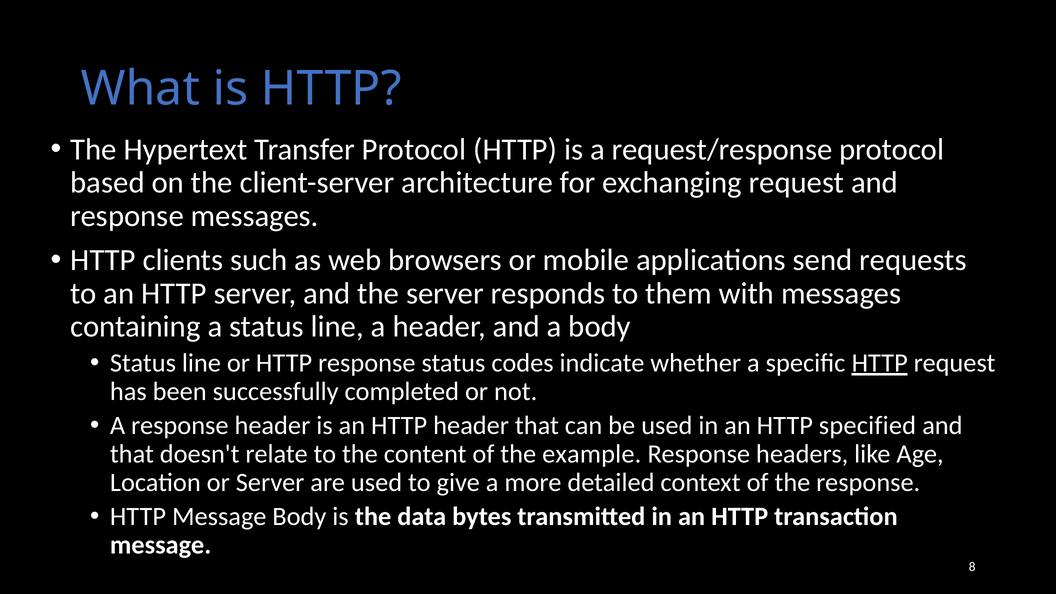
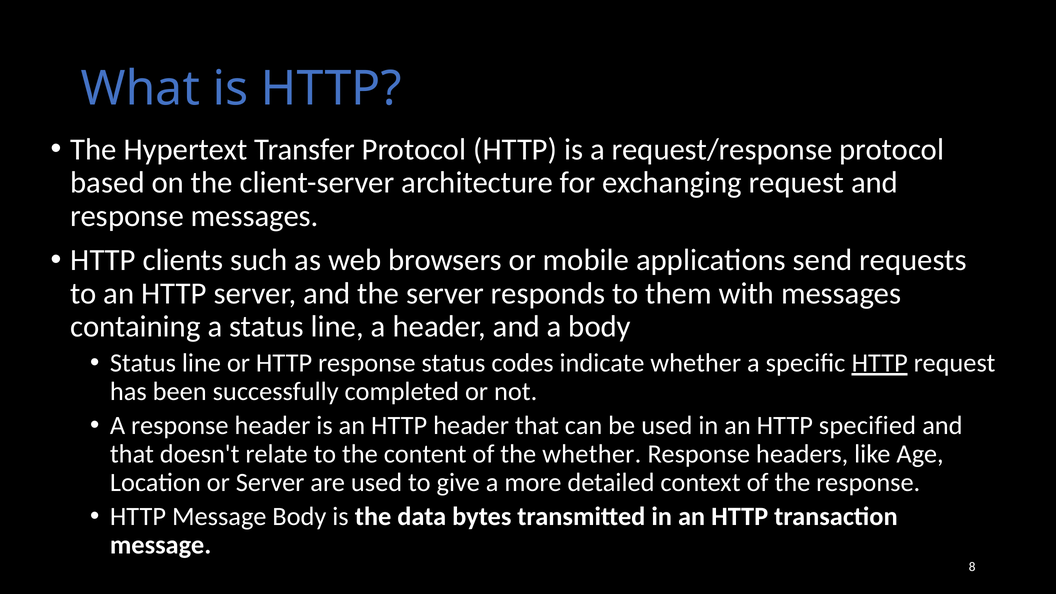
the example: example -> whether (592, 454)
